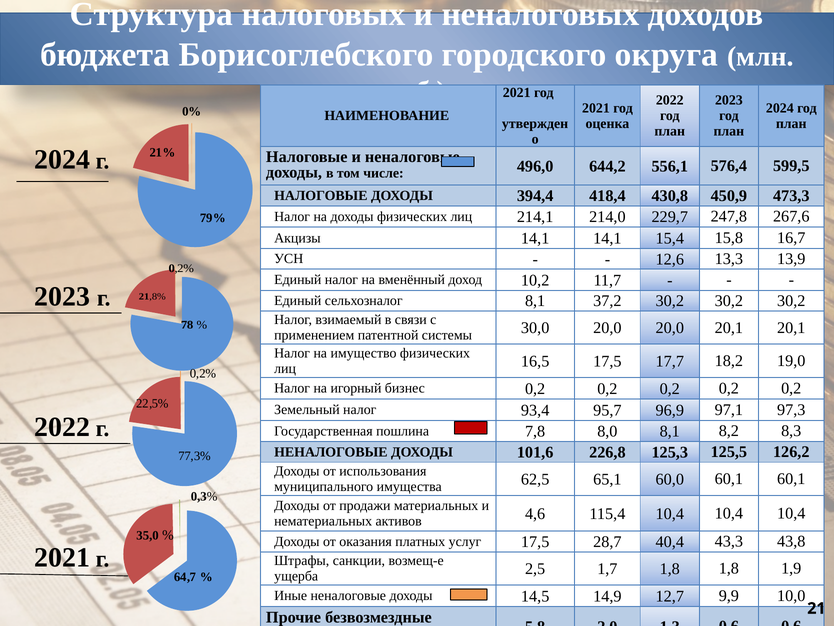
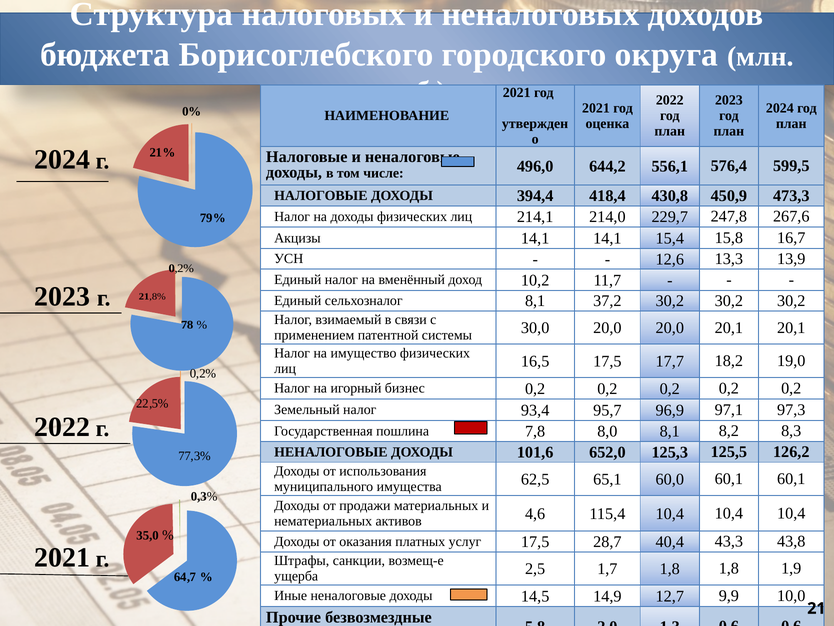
226,8: 226,8 -> 652,0 (607, 452)
